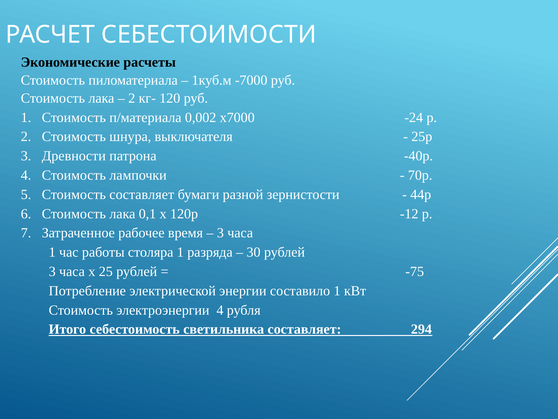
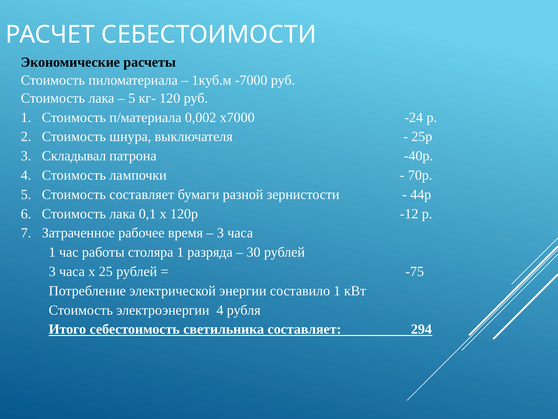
2: 2 -> 5 (132, 98)
Древности: Древности -> Складывал (74, 156)
